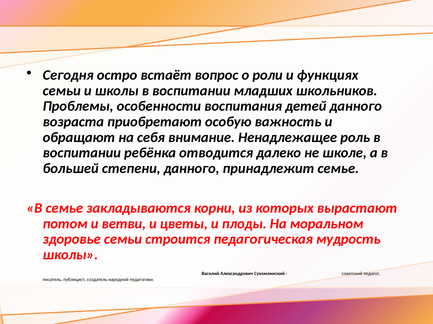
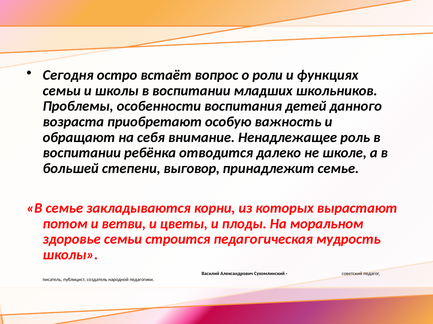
степени данного: данного -> выговор (192, 169)
